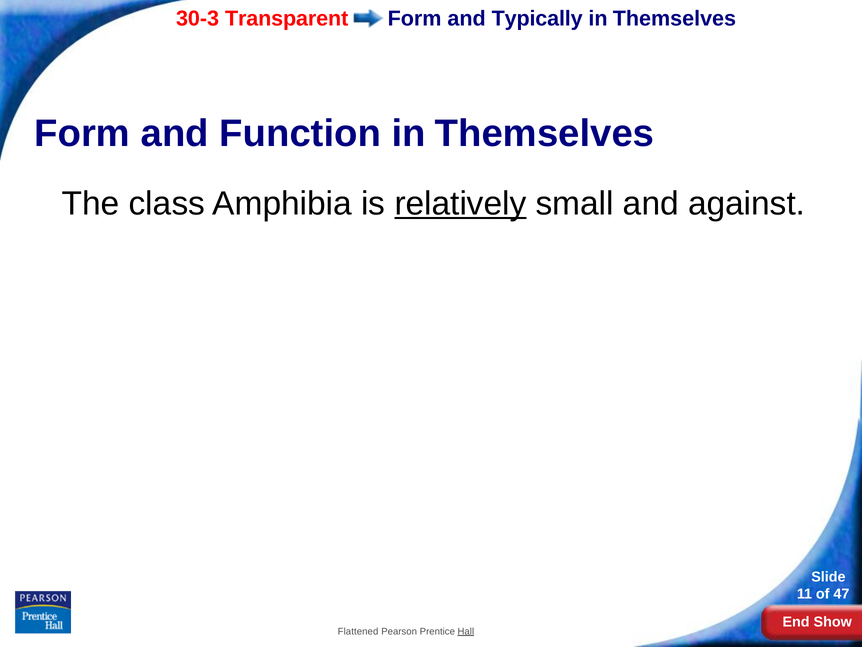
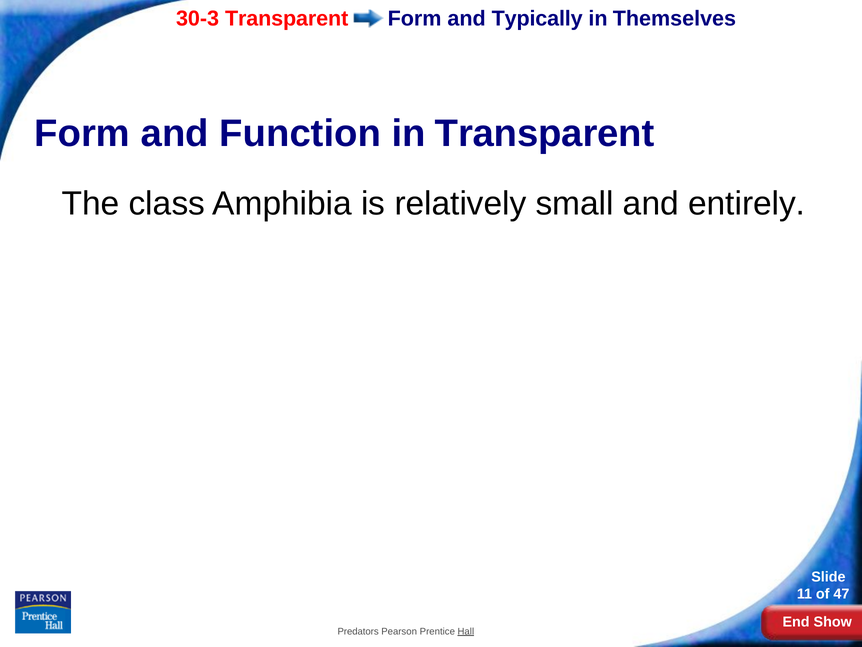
Function in Themselves: Themselves -> Transparent (545, 133)
relatively underline: present -> none (461, 204)
against: against -> entirely (747, 204)
Flattened: Flattened -> Predators (358, 631)
